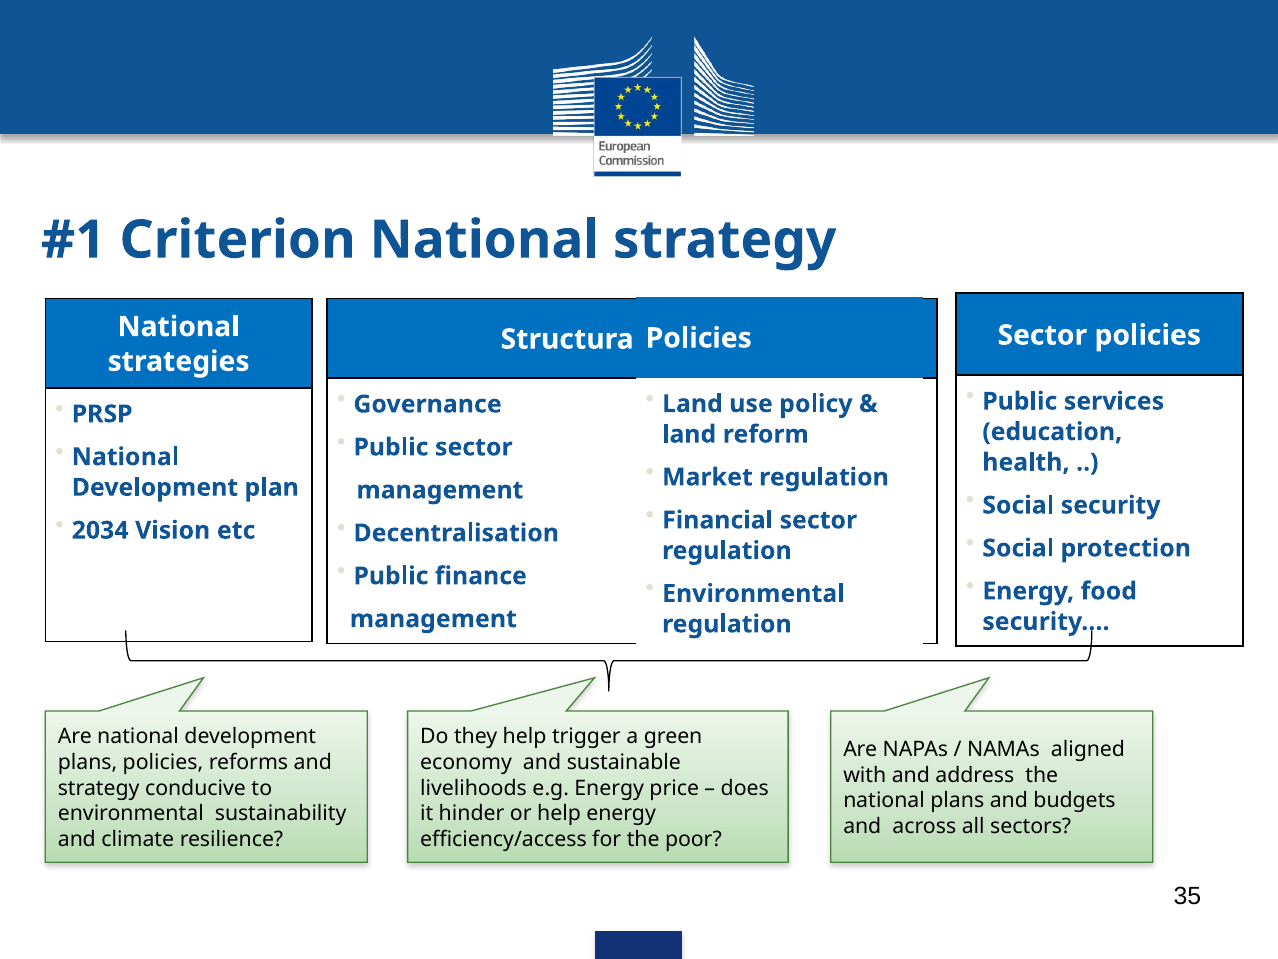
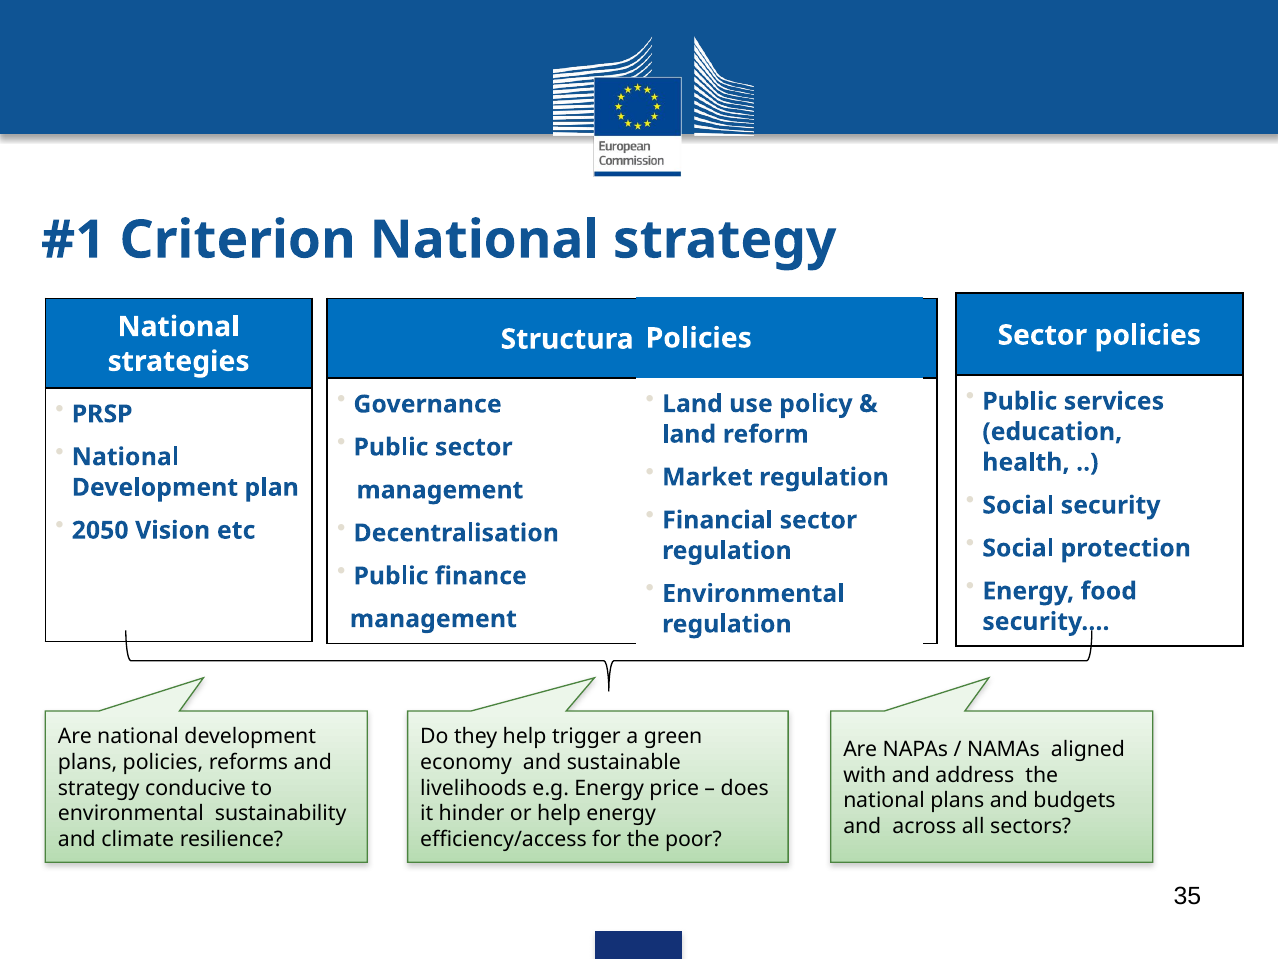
2034: 2034 -> 2050 (100, 530)
